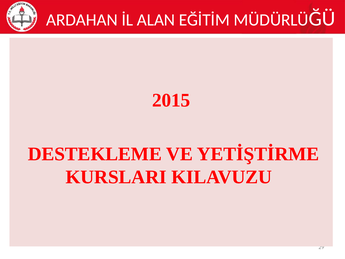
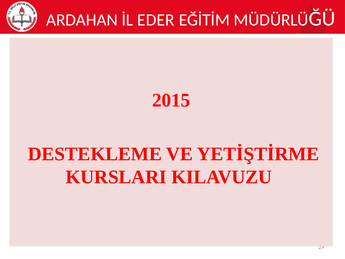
ALAN: ALAN -> EDER (156, 20)
